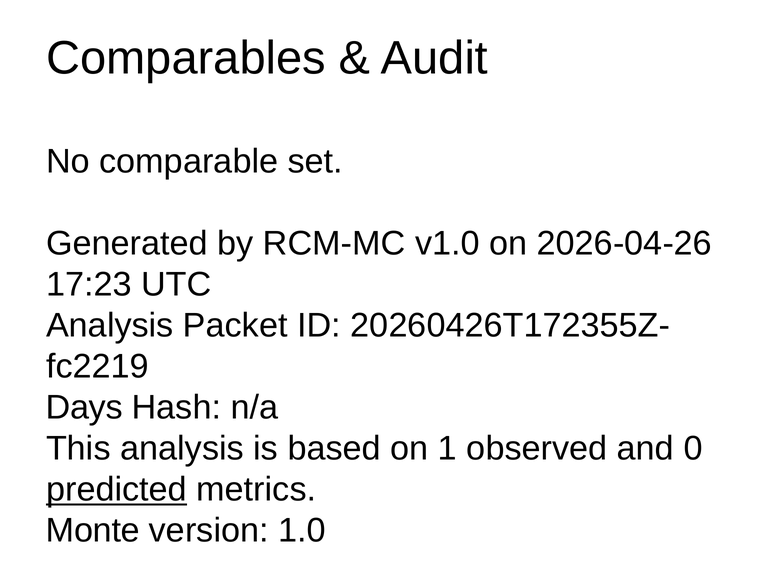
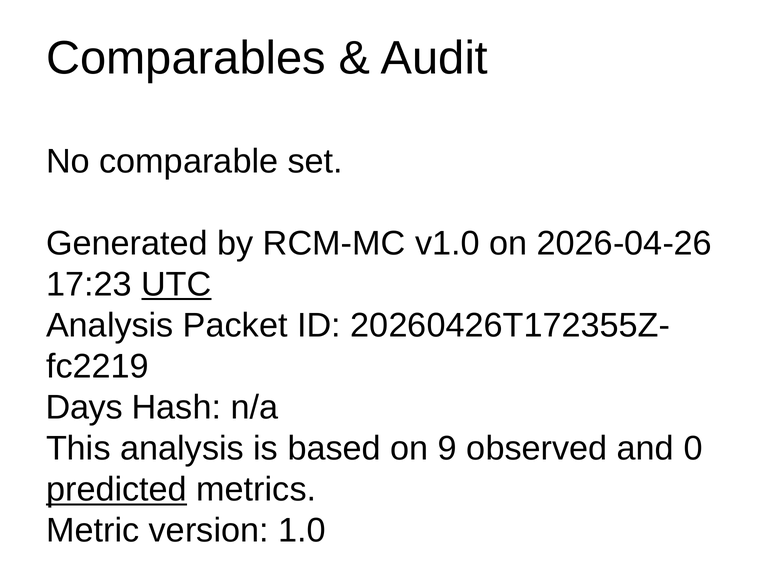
UTC underline: none -> present (176, 285)
1: 1 -> 9 (448, 449)
Monte: Monte -> Metric (93, 531)
